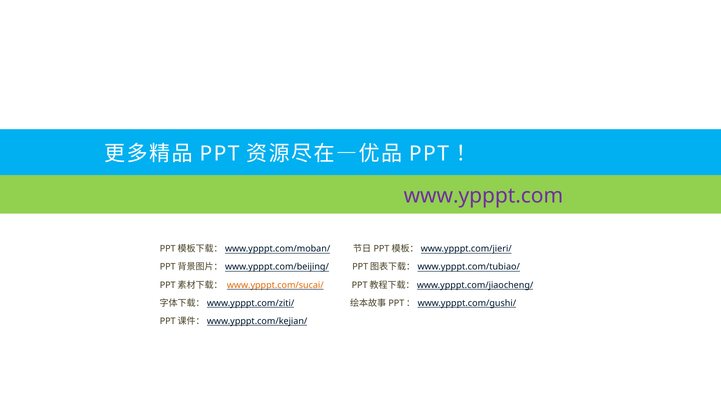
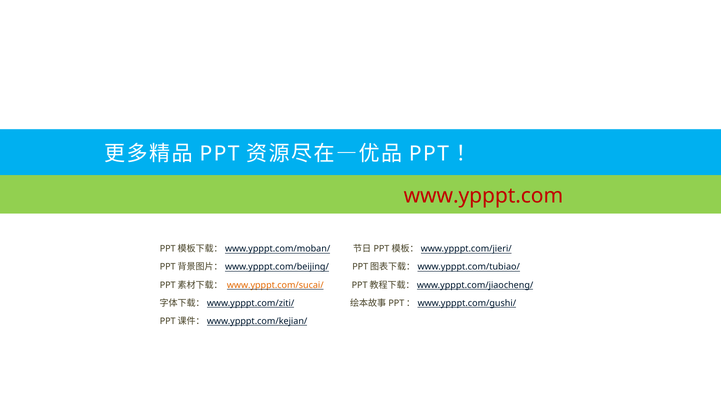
www.ypppt.com colour: purple -> red (483, 195)
